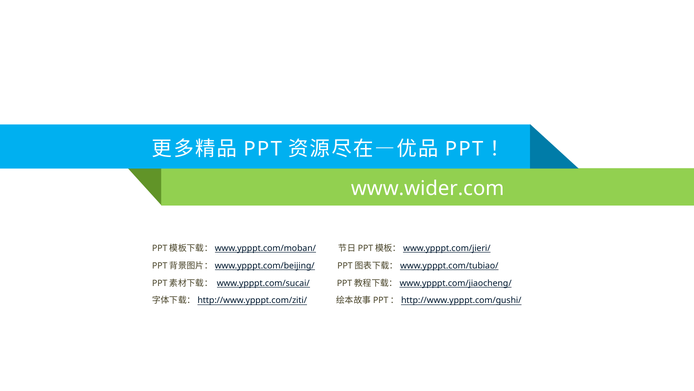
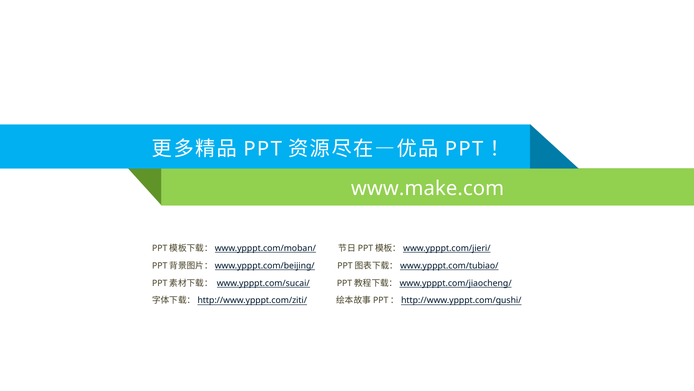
www.wider.com: www.wider.com -> www.make.com (428, 188)
